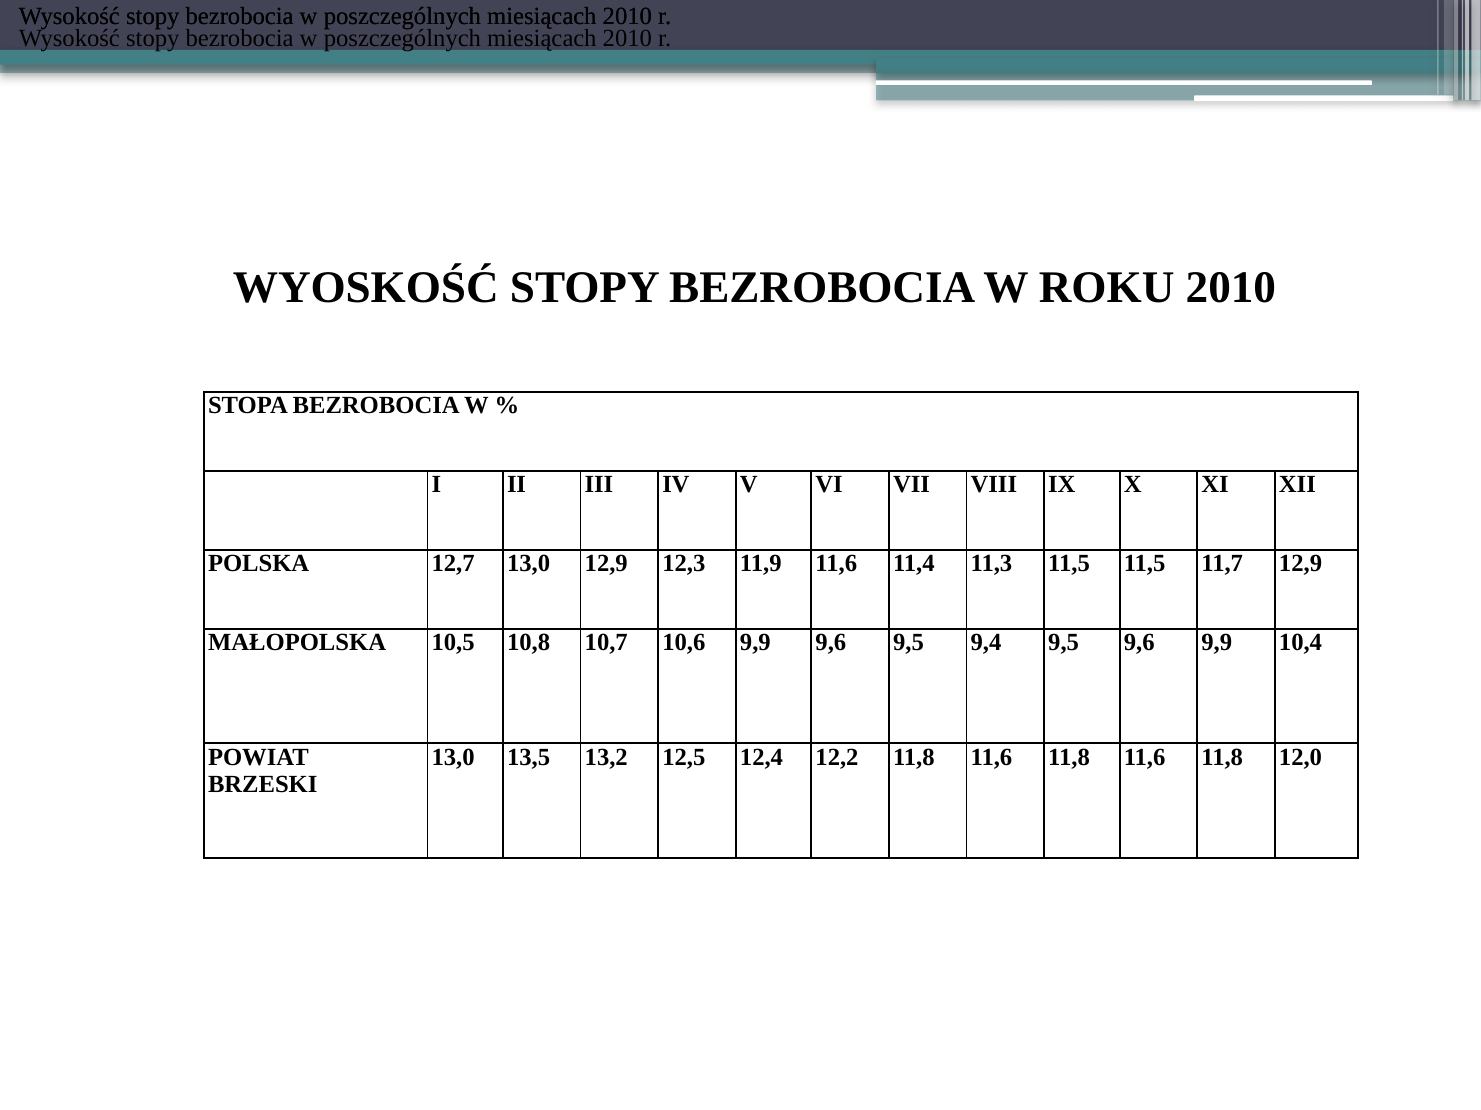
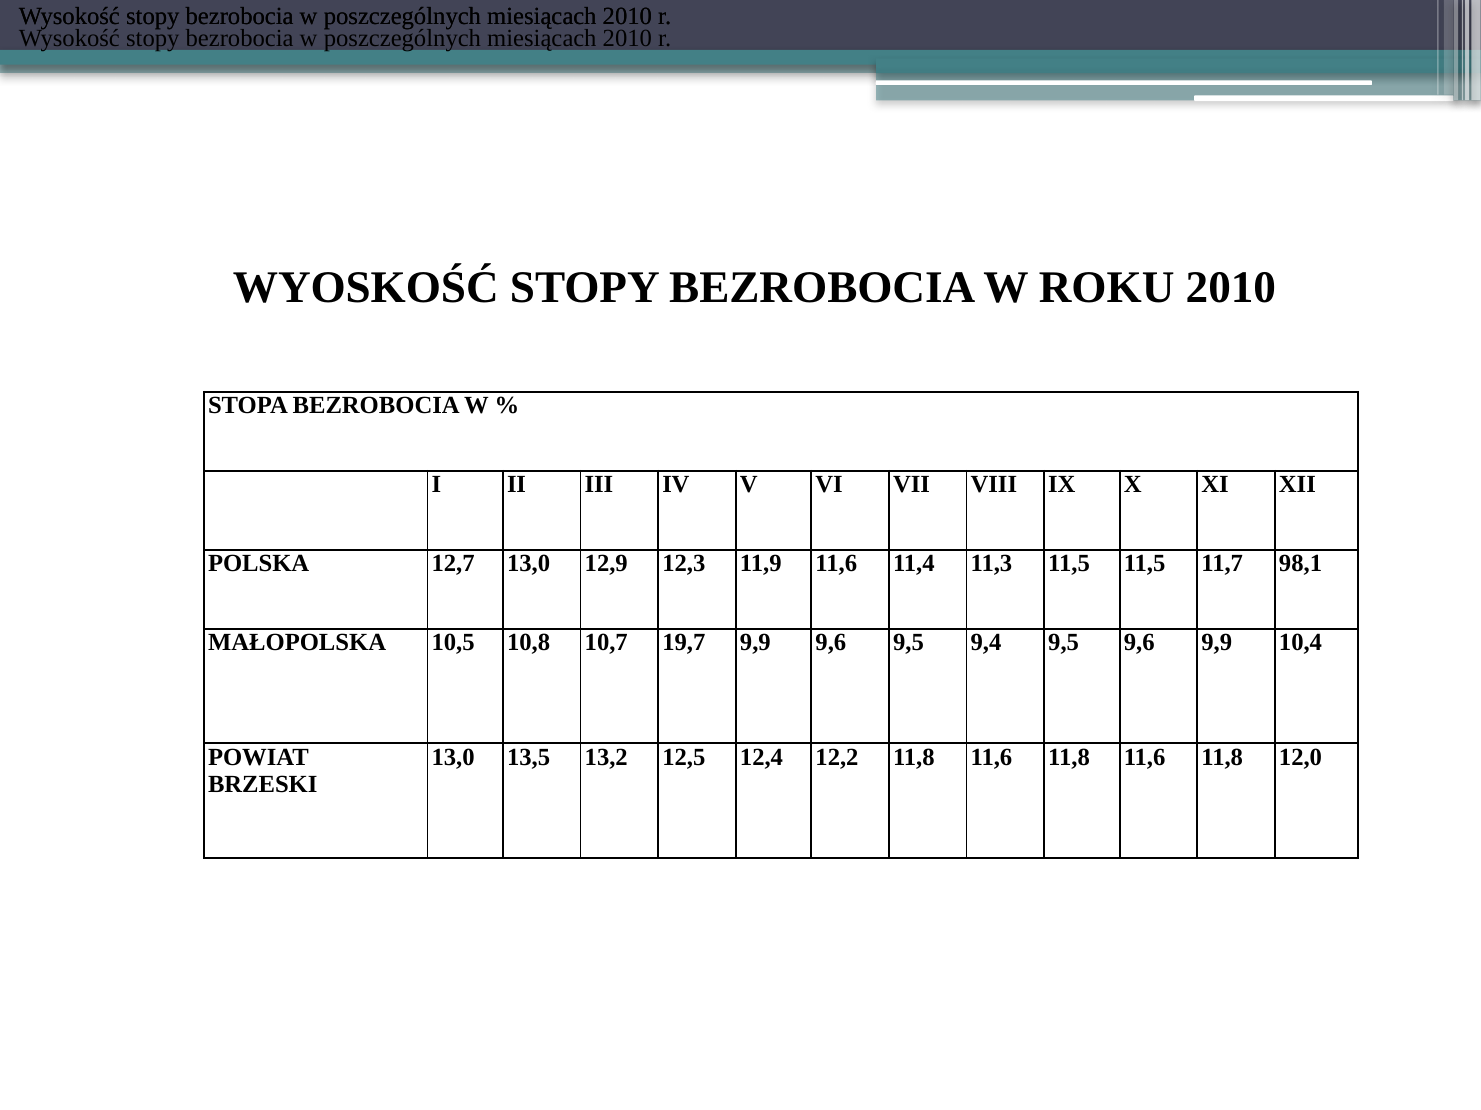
11,7 12,9: 12,9 -> 98,1 (1301, 564)
10,6: 10,6 -> 19,7 (684, 643)
